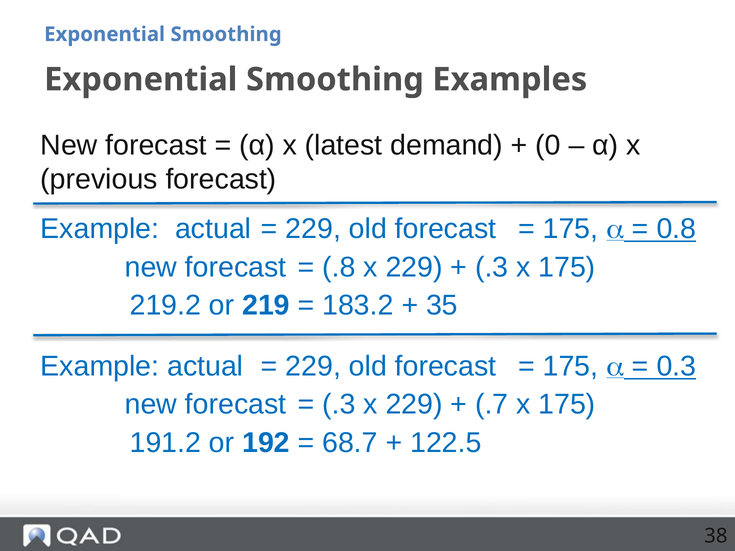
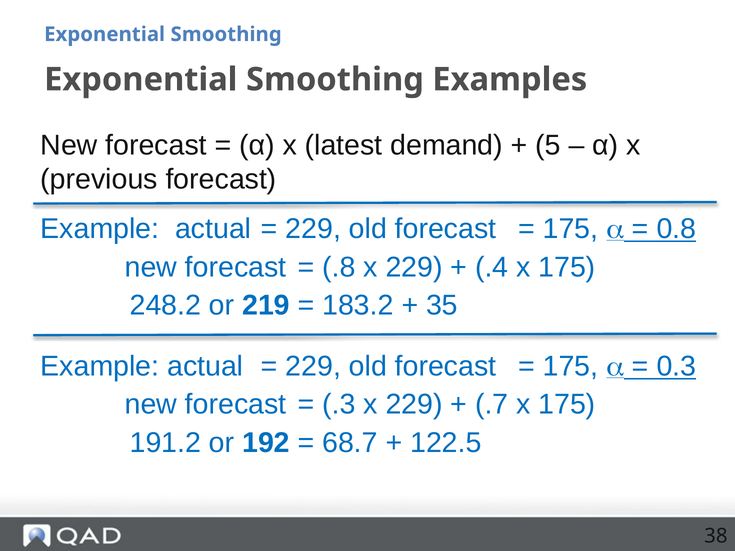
0: 0 -> 5 (548, 145)
.3: .3 -> .4 (492, 267)
219.2: 219.2 -> 248.2 (165, 306)
